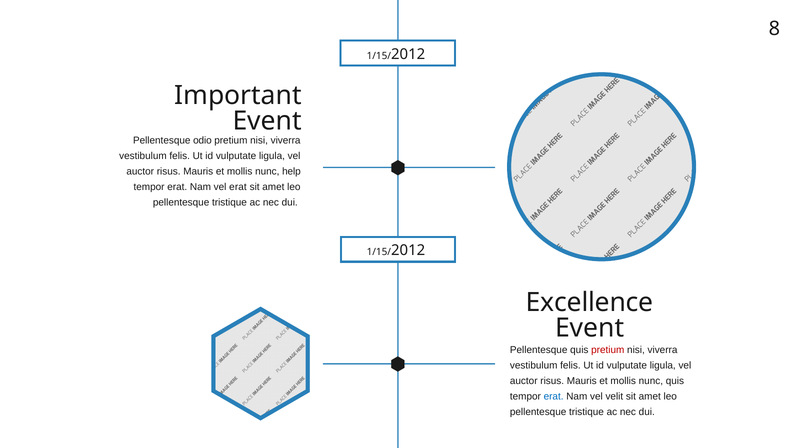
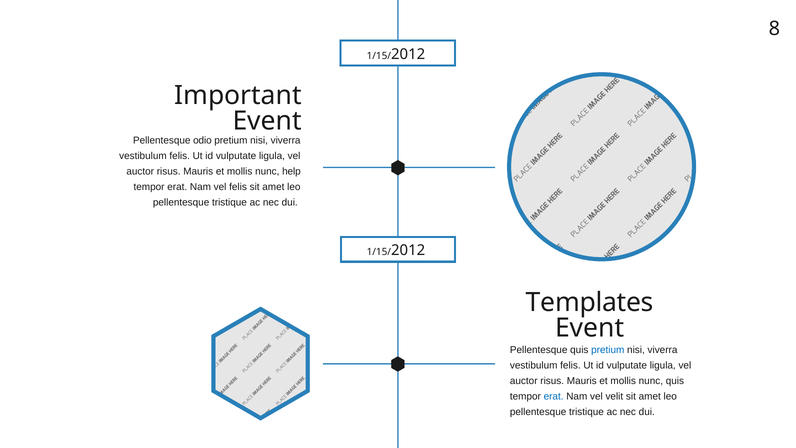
vel erat: erat -> felis (238, 187)
Excellence: Excellence -> Templates (590, 302)
pretium colour: red -> blue (608, 350)
